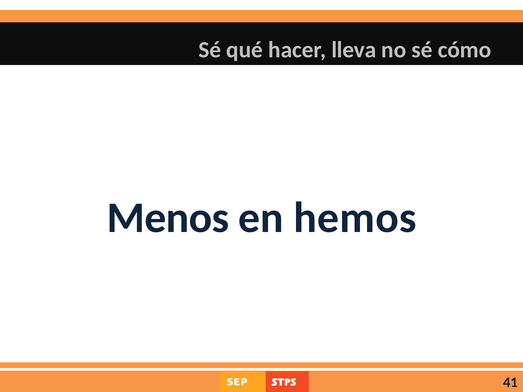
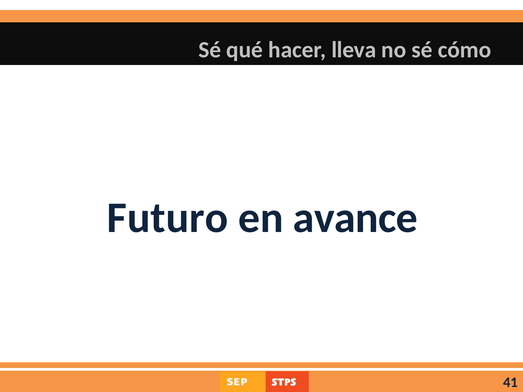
Menos: Menos -> Futuro (168, 218)
hemos: hemos -> avance (355, 218)
